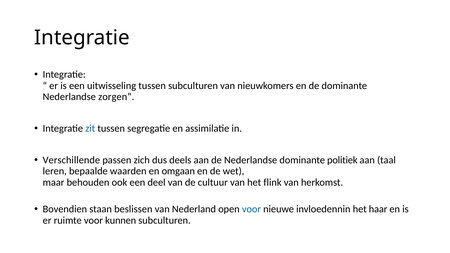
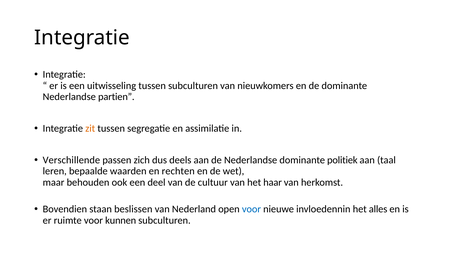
zorgen: zorgen -> partien (116, 97)
zit colour: blue -> orange (90, 128)
omgaan: omgaan -> rechten (178, 171)
flink: flink -> haar (273, 182)
haar: haar -> alles (378, 209)
